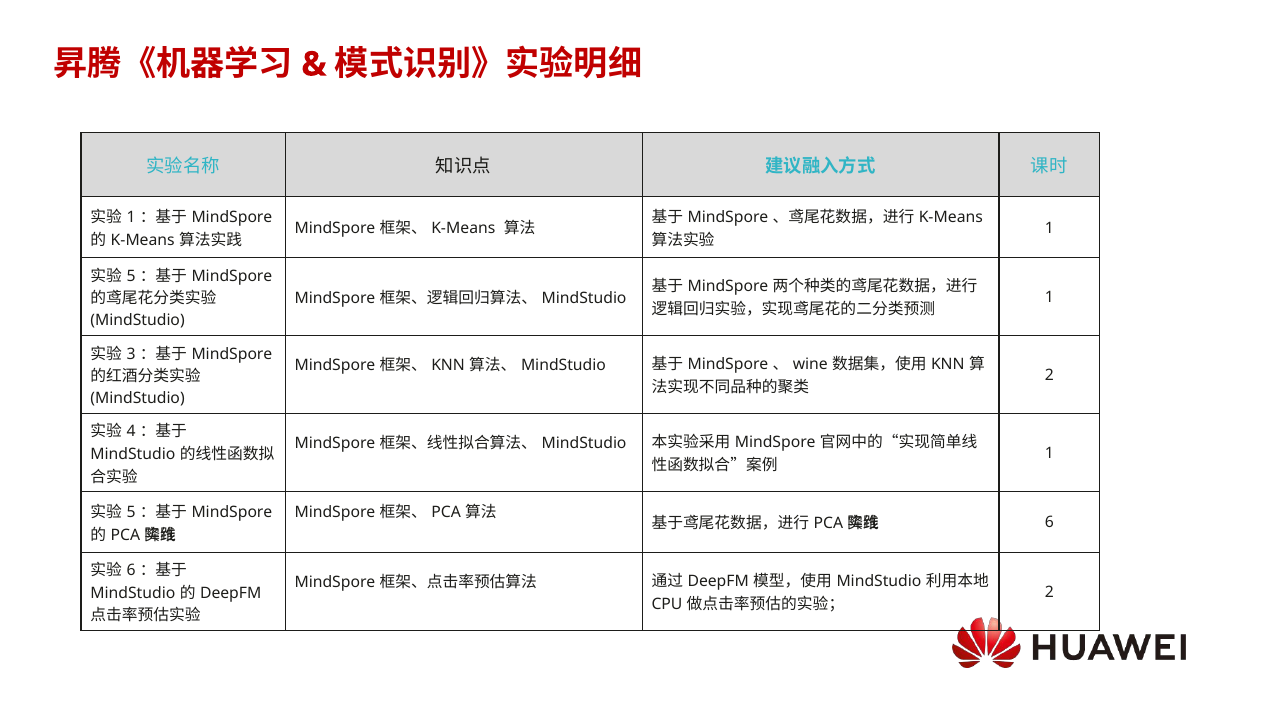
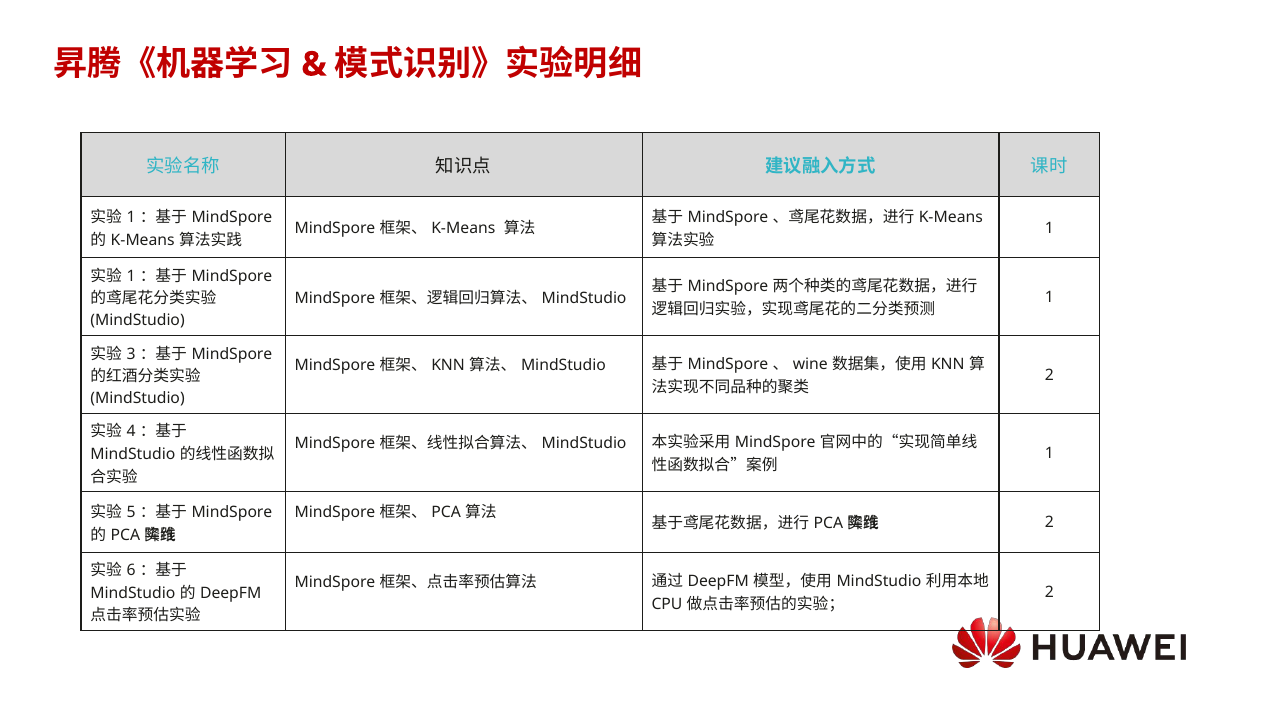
5: 5 -> 1 (131, 276)
6: 6 -> 2 (1049, 523)
